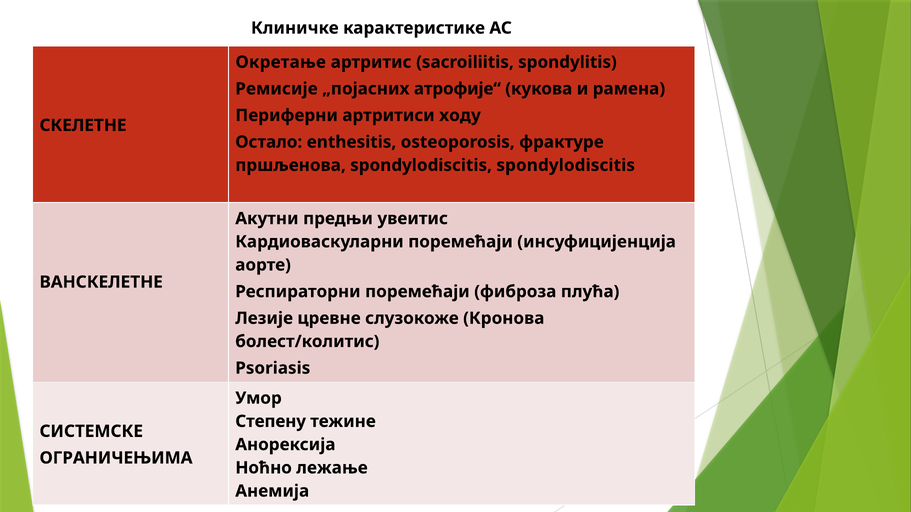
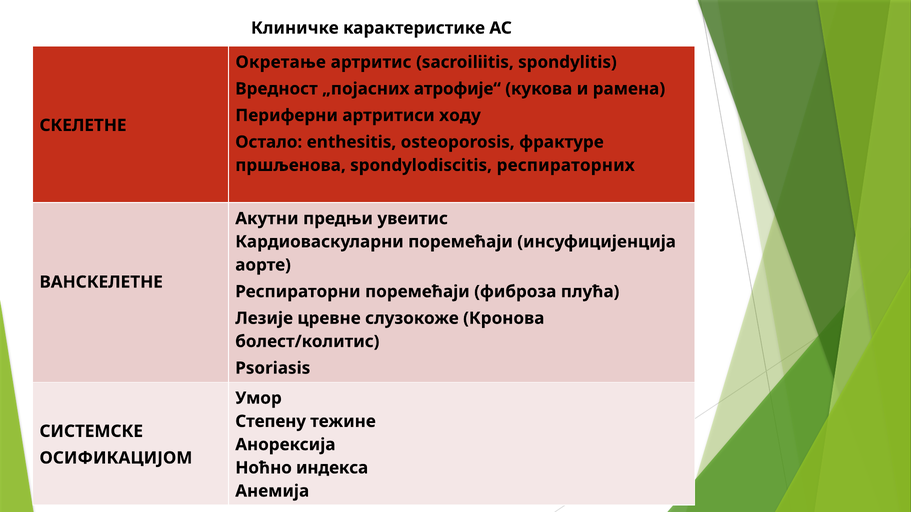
Ремисије: Ремисије -> Вредност (276, 89)
spondylodiscitis spondylodiscitis: spondylodiscitis -> респираторних (566, 165)
ОГРАНИЧЕЊИМА: ОГРАНИЧЕЊИМА -> ОСИФИКАЦИЈОМ (116, 458)
лежање: лежање -> индекса (332, 468)
